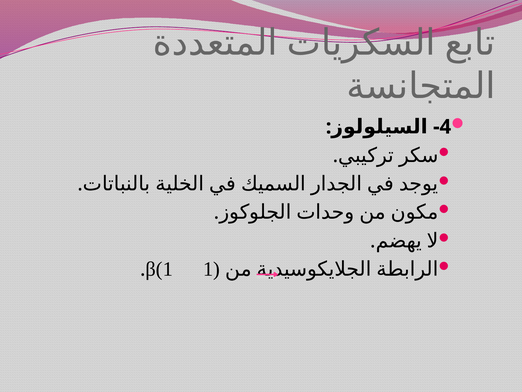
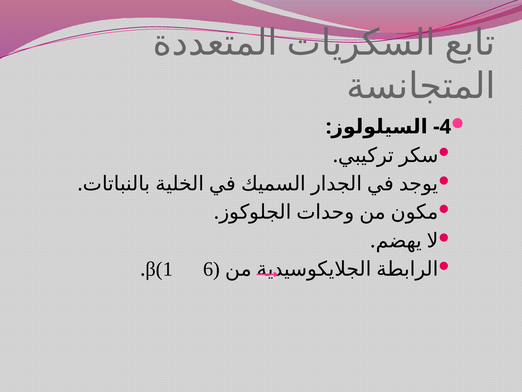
1: 1 -> 6 (212, 269)
